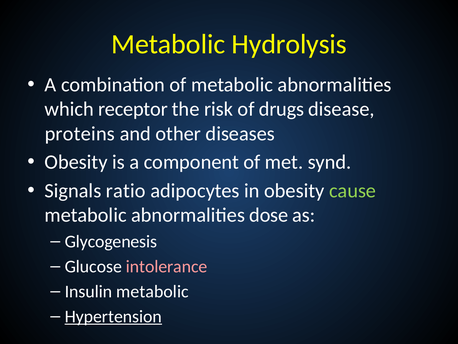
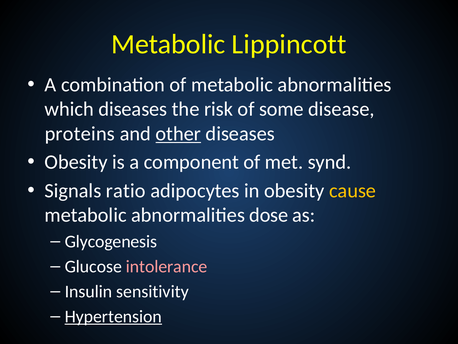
Hydrolysis: Hydrolysis -> Lippincott (289, 44)
which receptor: receptor -> diseases (133, 109)
drugs: drugs -> some (281, 109)
other underline: none -> present (178, 133)
cause colour: light green -> yellow (353, 191)
Insulin metabolic: metabolic -> sensitivity (153, 291)
